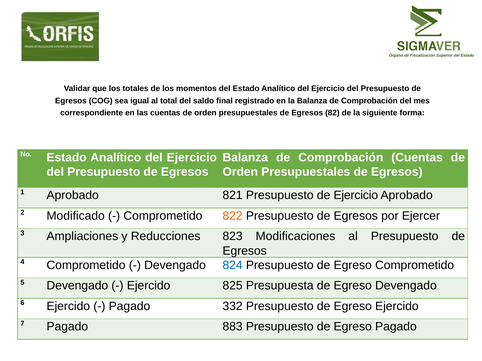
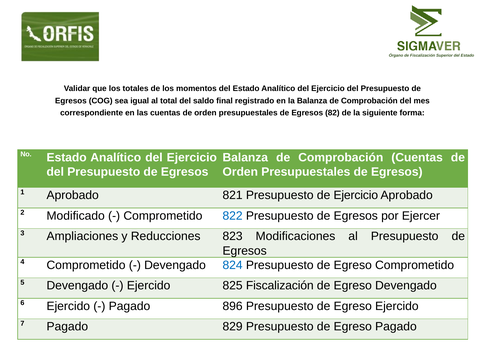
822 colour: orange -> blue (233, 216)
825 Presupuesta: Presupuesta -> Fiscalización (280, 286)
332: 332 -> 896 (233, 307)
883: 883 -> 829 (233, 327)
